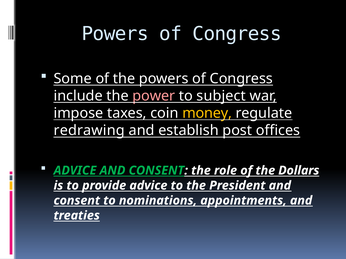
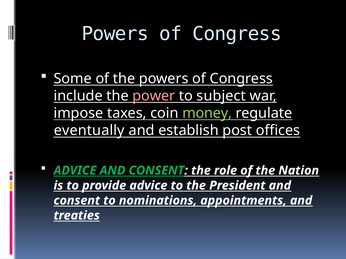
money colour: yellow -> light green (207, 113)
redrawing: redrawing -> eventually (89, 131)
Dollars: Dollars -> Nation (299, 171)
